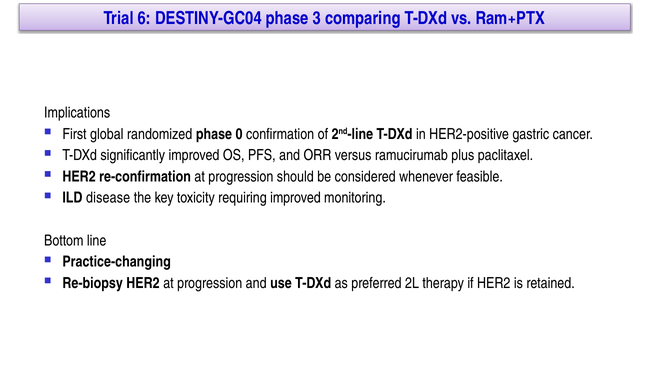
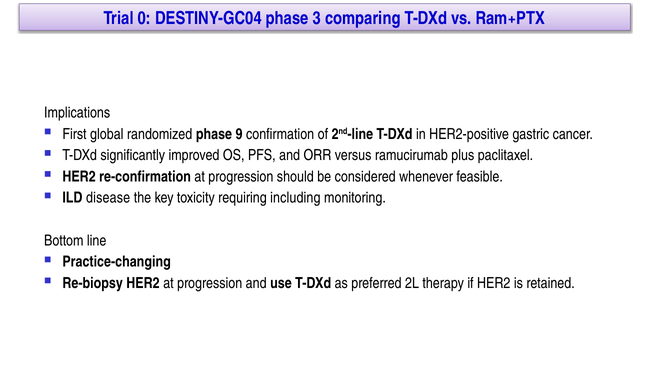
6: 6 -> 0 (144, 18)
0: 0 -> 9 (239, 134)
requiring improved: improved -> including (295, 198)
